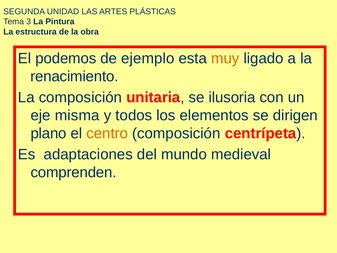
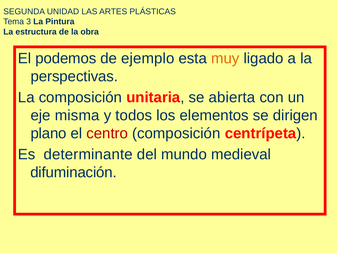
renacimiento: renacimiento -> perspectivas (74, 76)
ilusoria: ilusoria -> abierta (232, 97)
centro colour: orange -> red (107, 133)
adaptaciones: adaptaciones -> determinante (88, 154)
comprenden: comprenden -> difuminación (74, 172)
